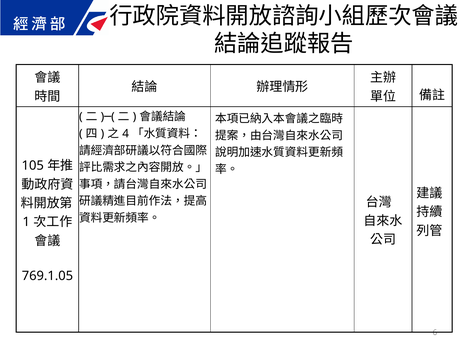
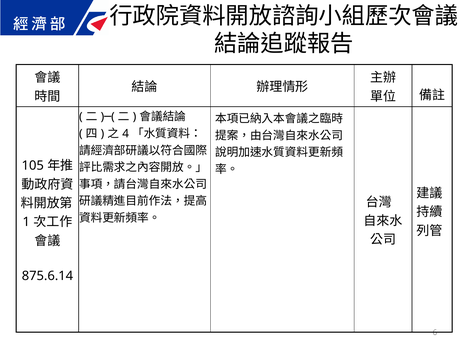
769.1.05: 769.1.05 -> 875.6.14 (47, 276)
